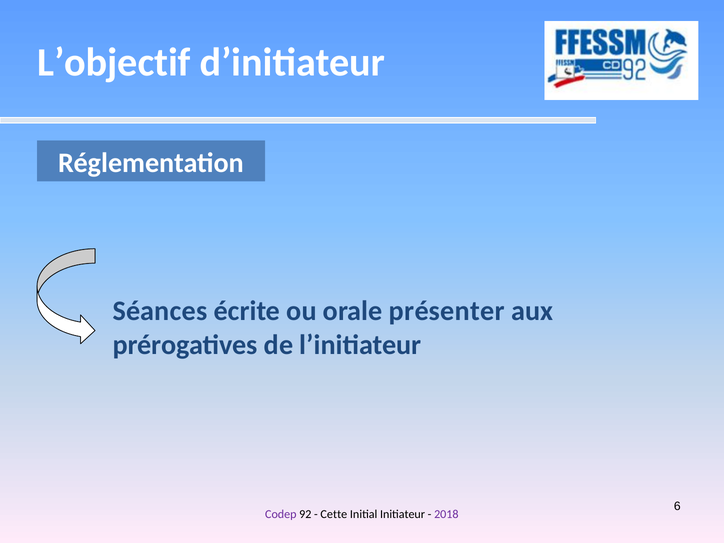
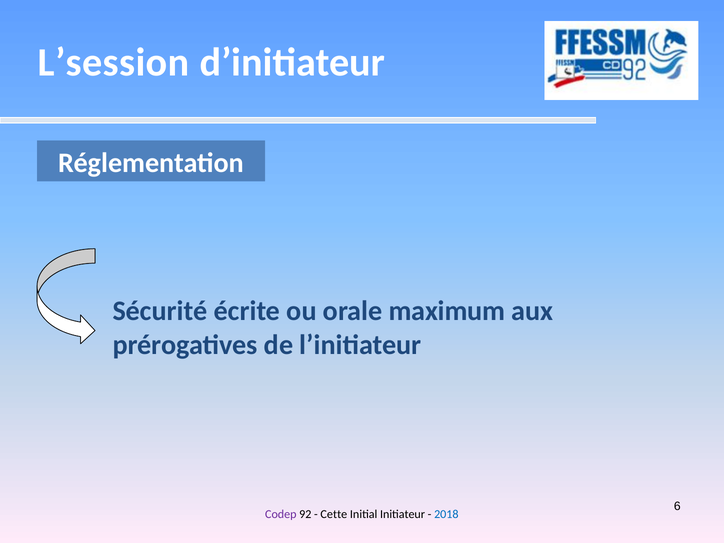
L’objectif: L’objectif -> L’session (114, 63)
Séances: Séances -> Sécurité (160, 311)
présenter: présenter -> maximum (447, 311)
2018 colour: purple -> blue (446, 514)
